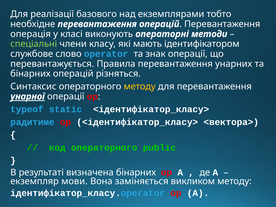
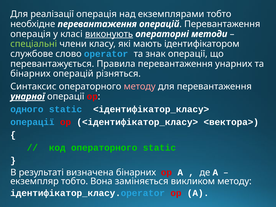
реалізації базового: базового -> операція (97, 14)
виконують underline: none -> present (109, 34)
методу colour: yellow -> pink (140, 87)
typeof: typeof -> одного (27, 109)
радитиме: радитиме -> операції (32, 122)
операторного public: public -> static (159, 148)
екземпляр мови: мови -> тобто (75, 181)
